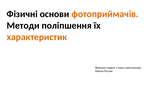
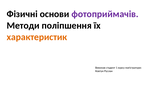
фотоприймачів colour: orange -> purple (105, 14)
